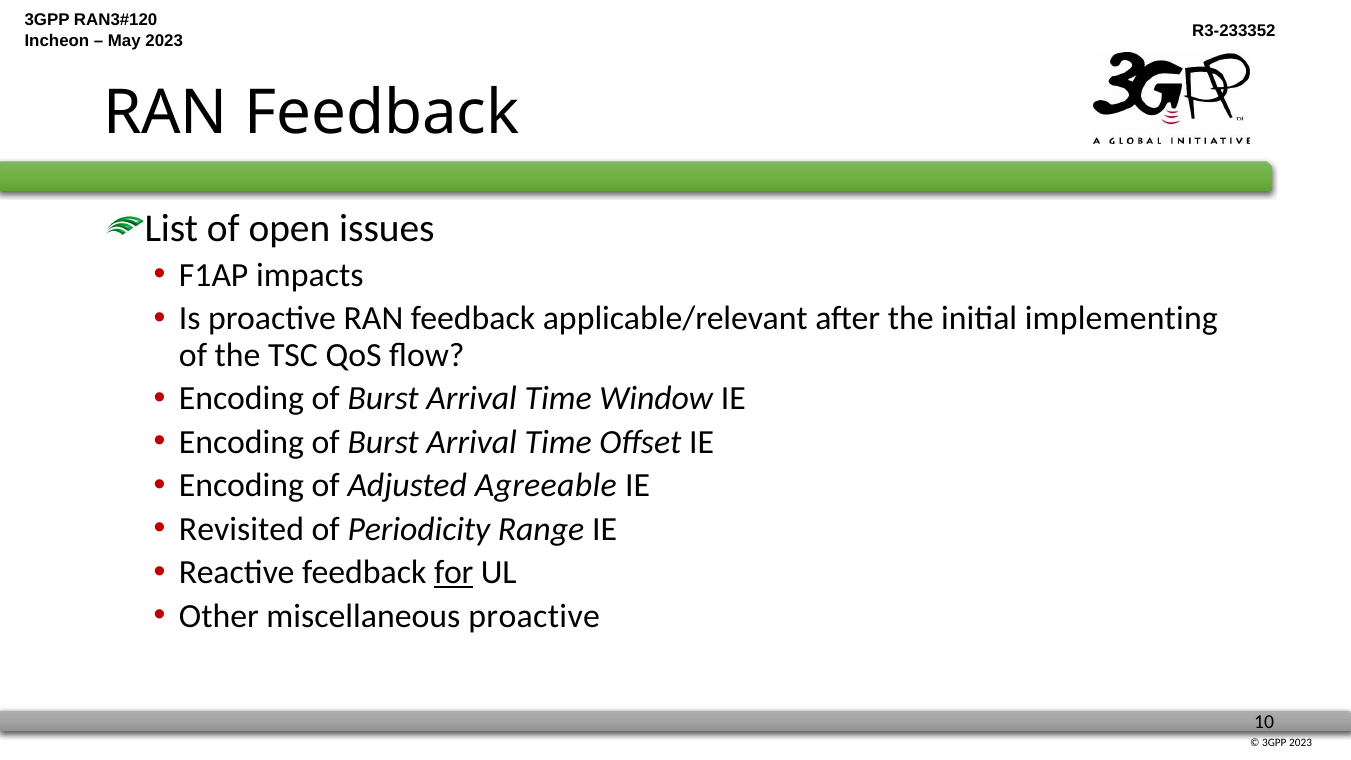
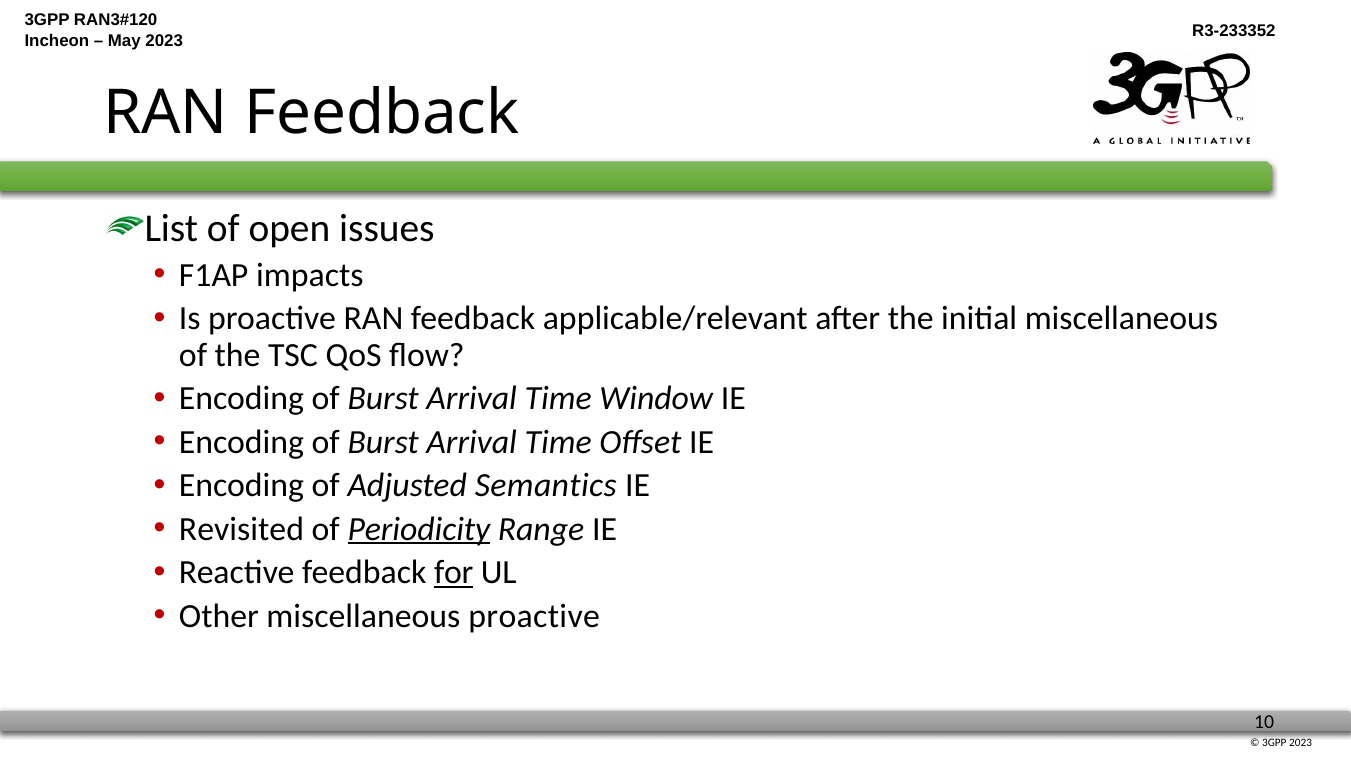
initial implementing: implementing -> miscellaneous (1121, 318)
Agreeable: Agreeable -> Semantics (546, 485)
Periodicity underline: none -> present (419, 529)
